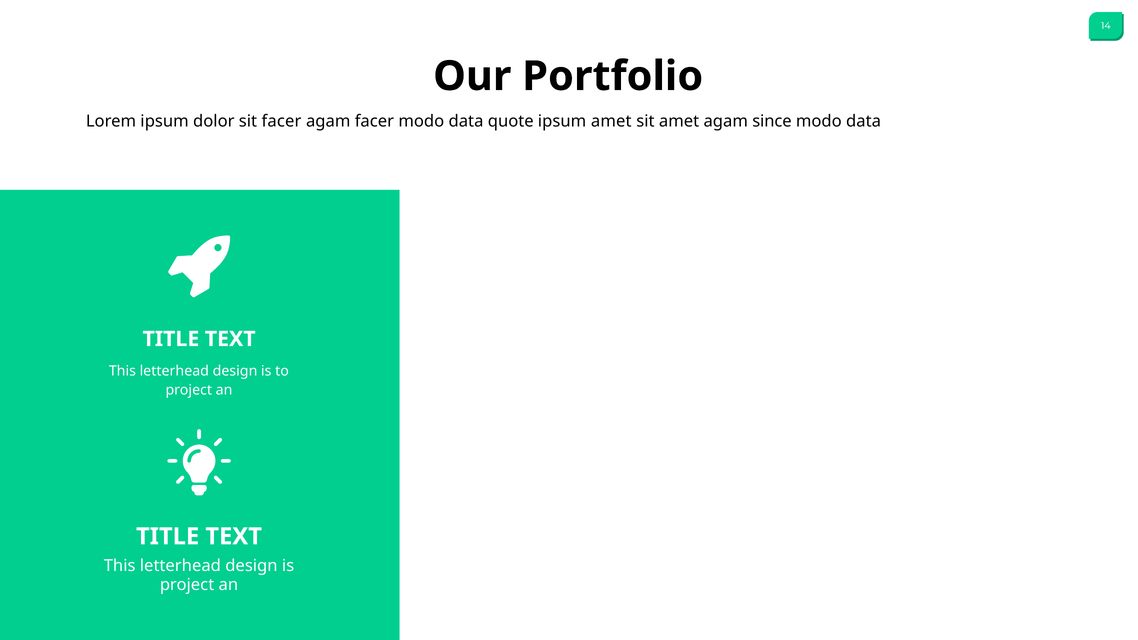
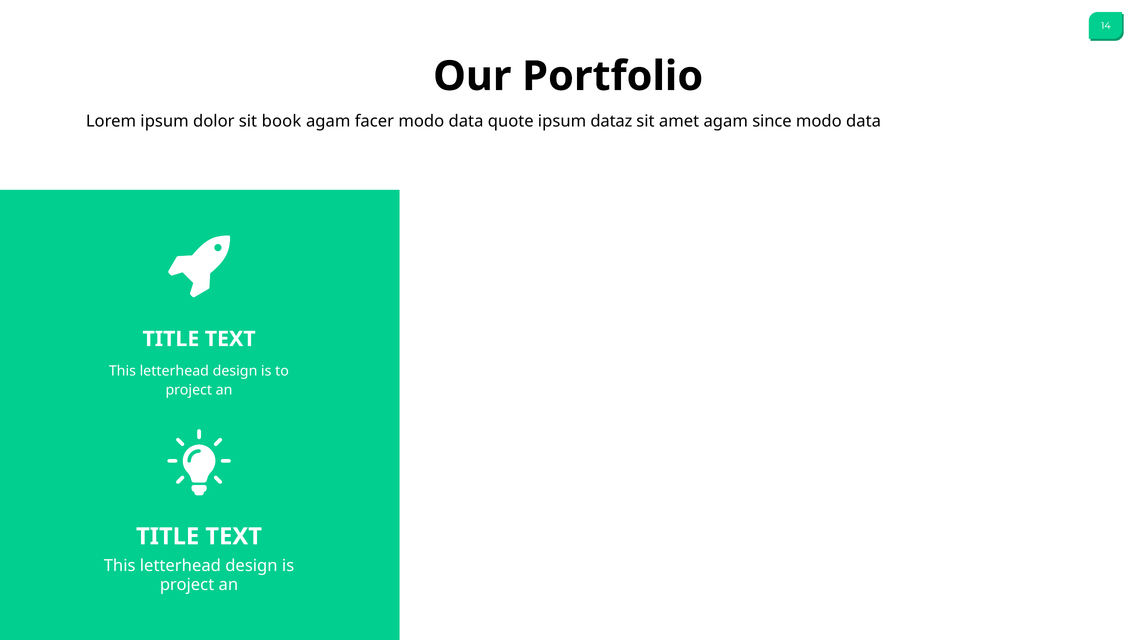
sit facer: facer -> book (281, 121)
ipsum amet: amet -> dataz (611, 121)
